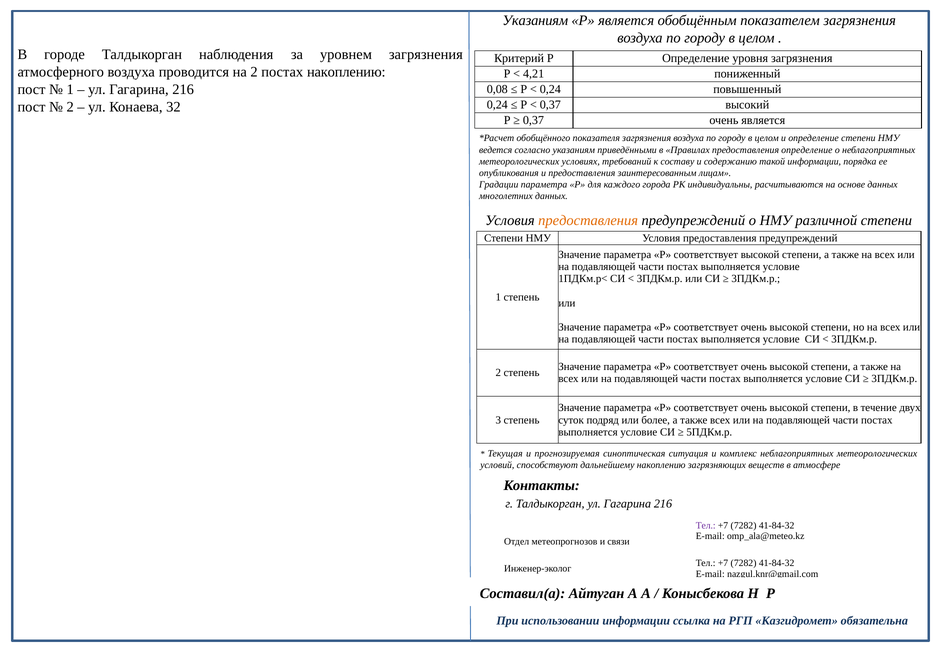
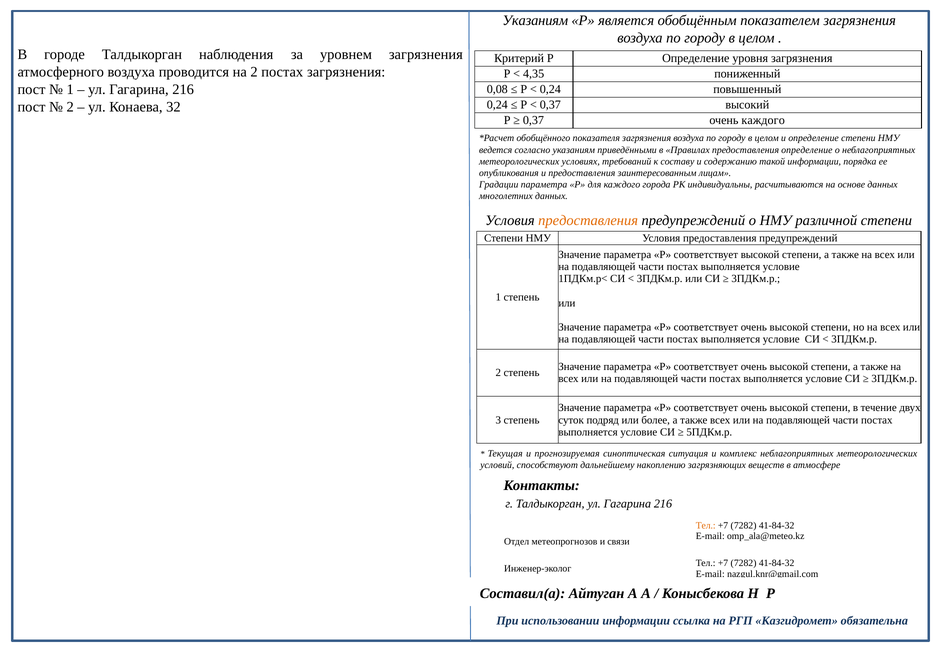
постах накоплению: накоплению -> загрязнения (346, 72)
4,21: 4,21 -> 4,35 (534, 74)
очень является: является -> каждого (763, 120)
Тел colour: purple -> orange (706, 525)
